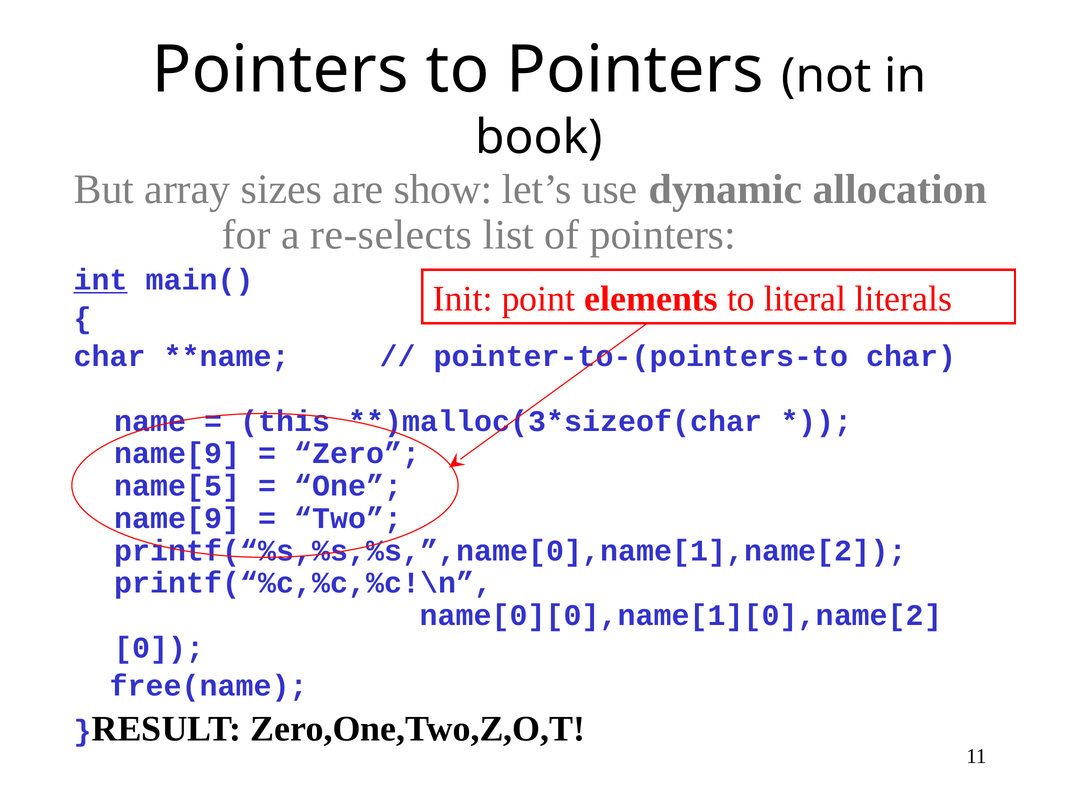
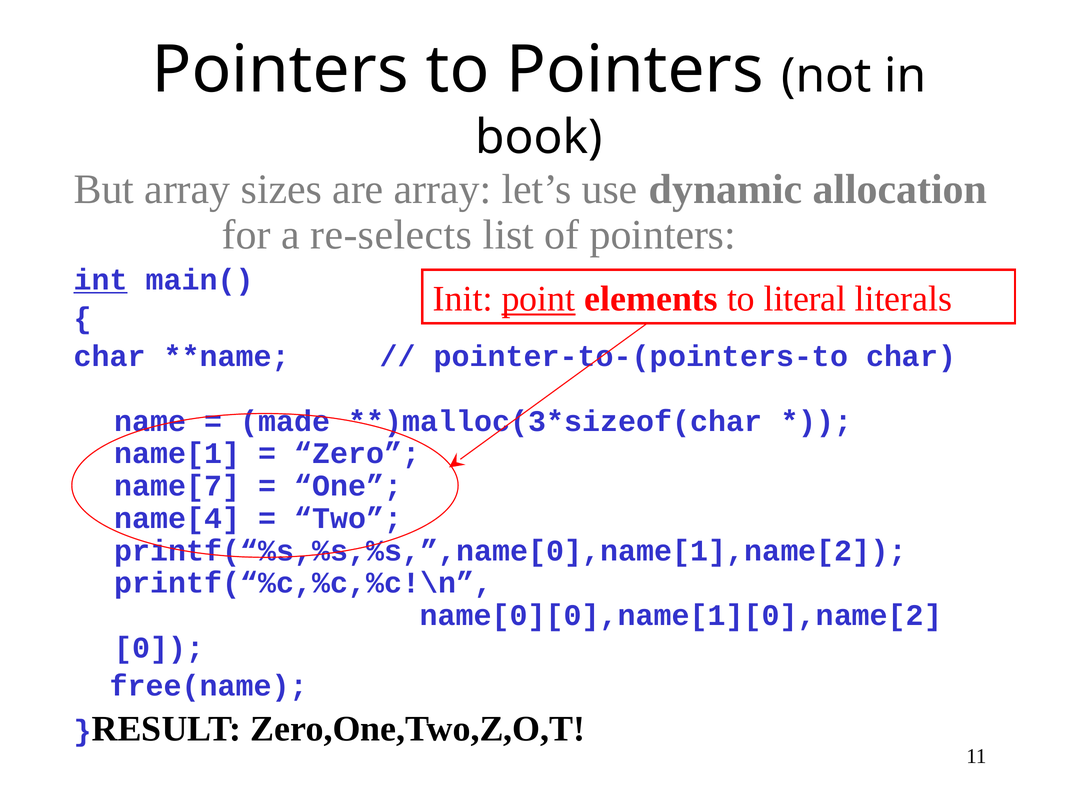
are show: show -> array (443, 189)
point underline: none -> present (538, 299)
this: this -> made (285, 421)
name[9: name[9 -> name[1 (177, 453)
name[5: name[5 -> name[7 (177, 486)
name[9: name[9 -> name[4 (177, 518)
